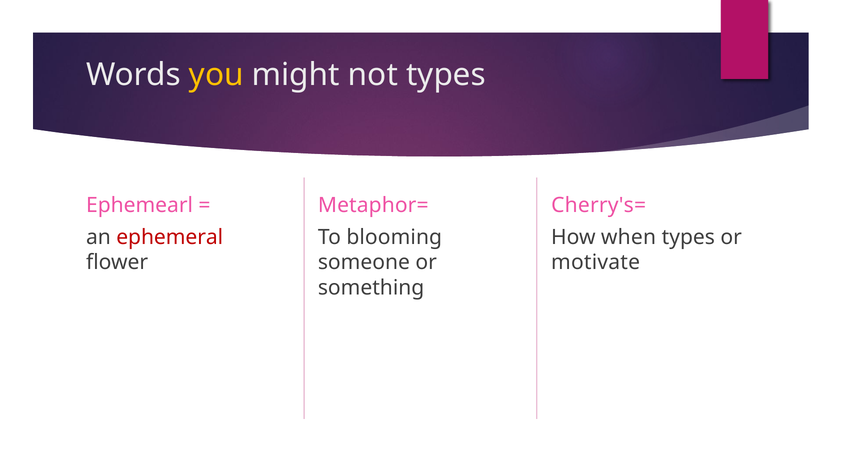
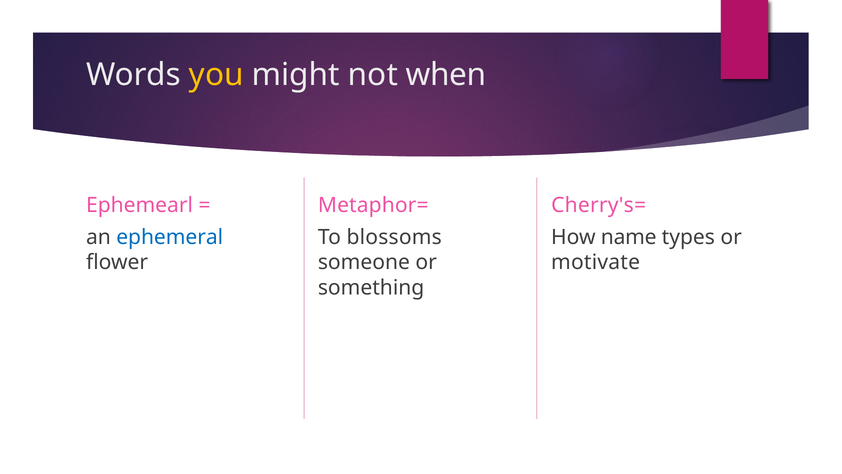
not types: types -> when (446, 75)
ephemeral colour: red -> blue (170, 237)
blooming: blooming -> blossoms (394, 237)
when: when -> name (629, 237)
